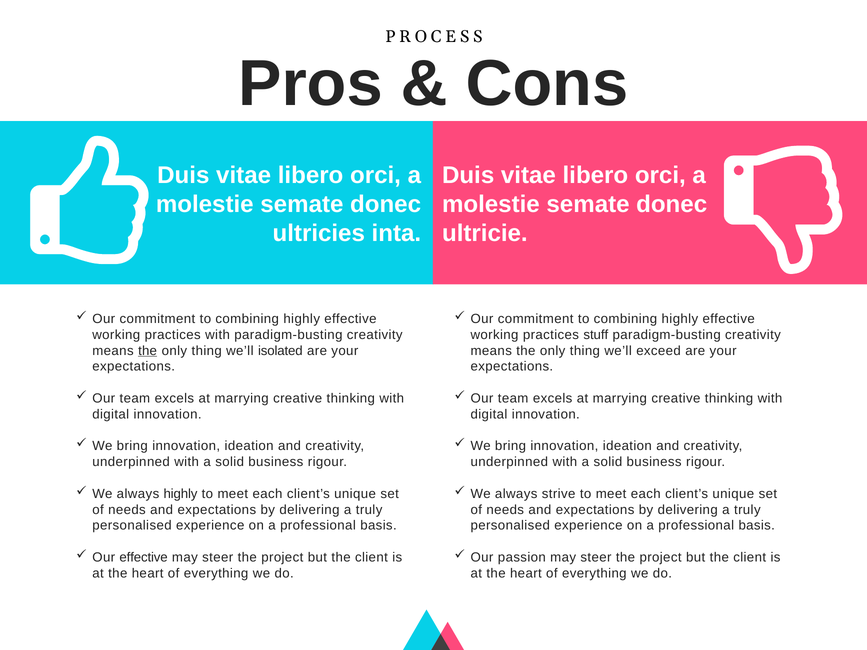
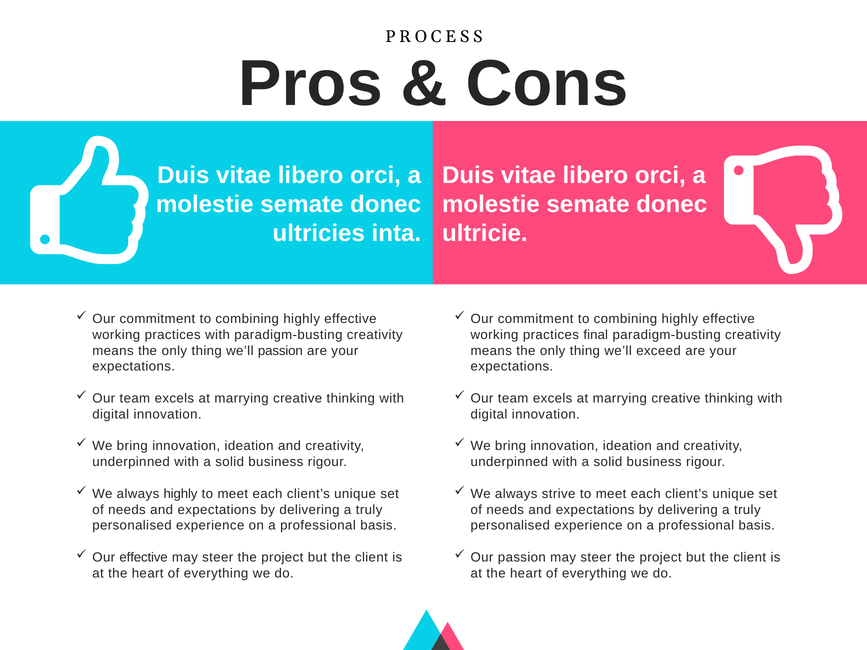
stuff: stuff -> final (596, 335)
the underline: present -> none (148, 351)
we’ll isolated: isolated -> passion (280, 351)
